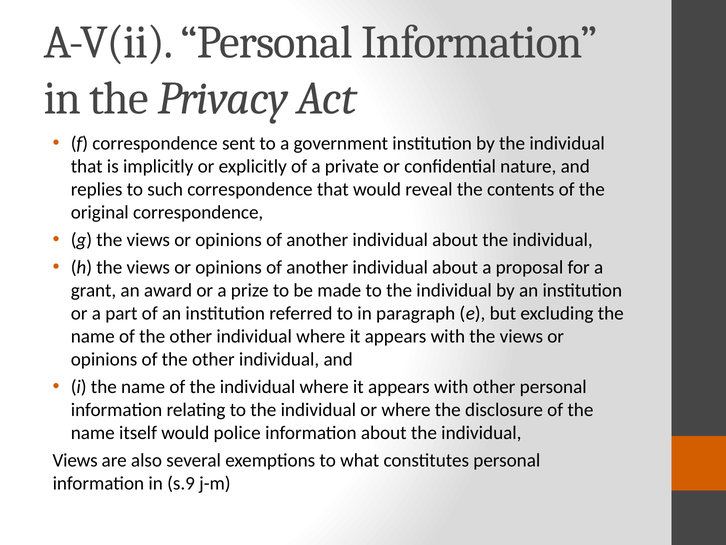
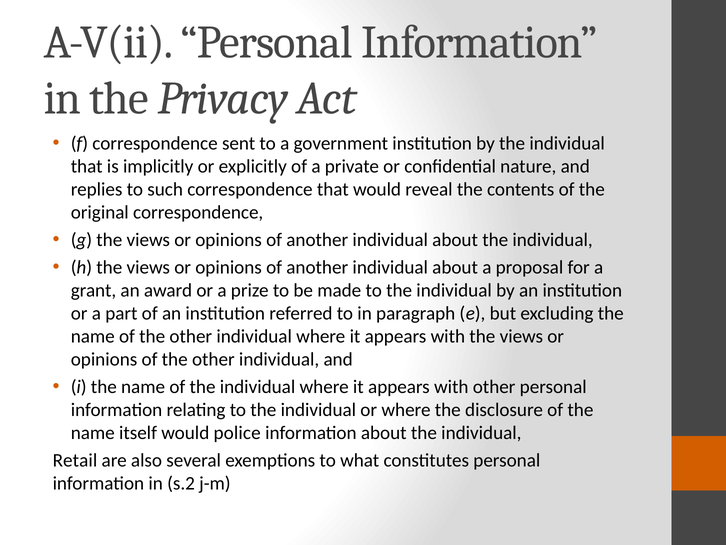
Views: Views -> Retail (75, 460)
s.9: s.9 -> s.2 (181, 483)
